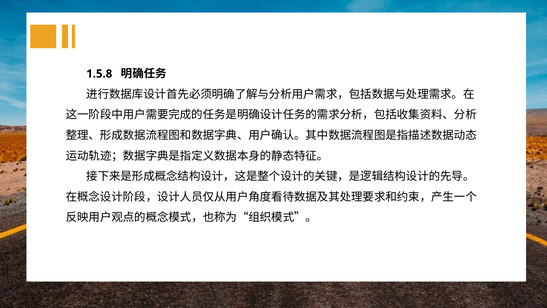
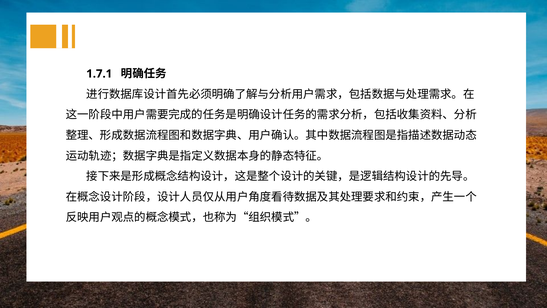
1.5.8: 1.5.8 -> 1.7.1 (99, 74)
